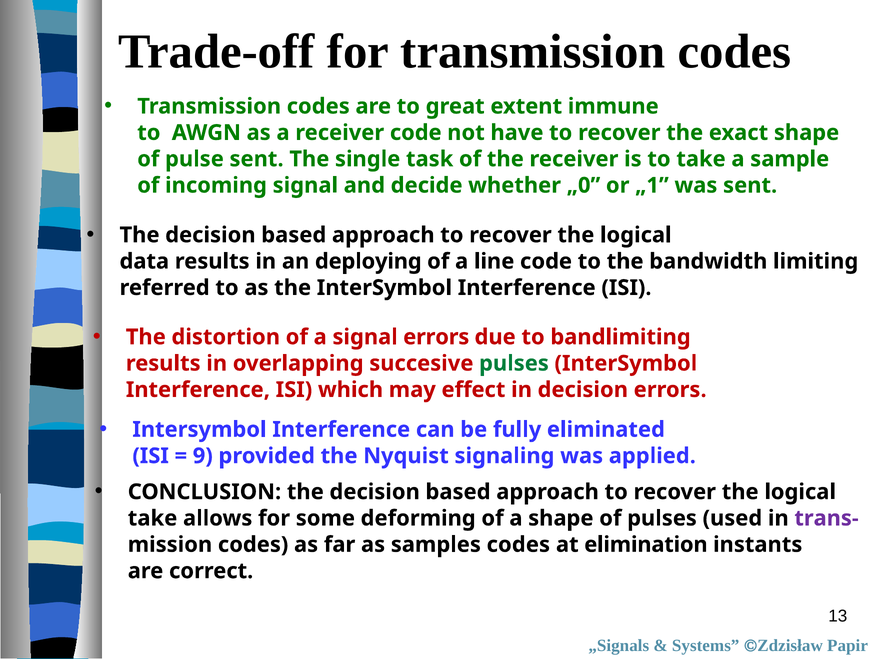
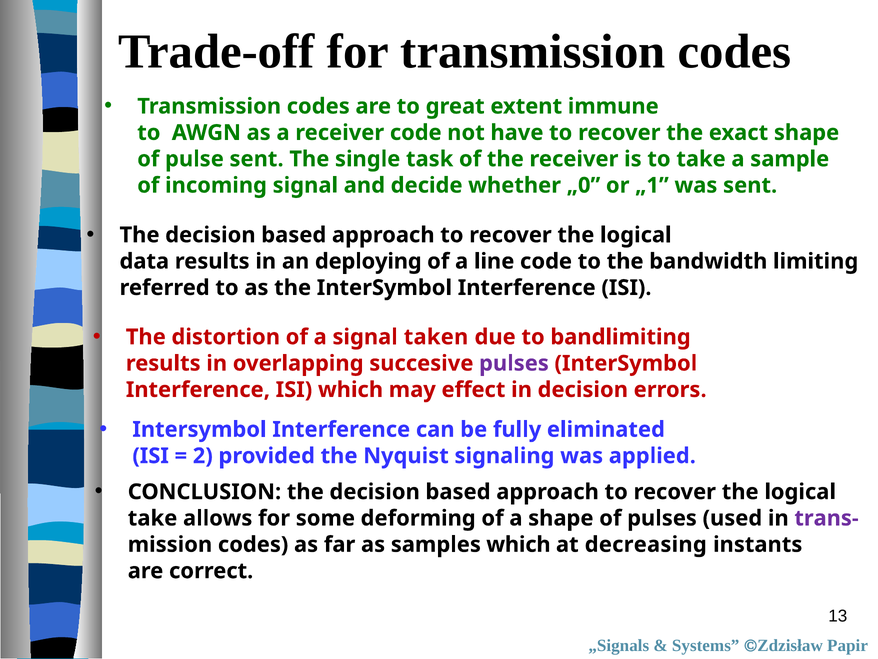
signal errors: errors -> taken (436, 337)
pulses colour: green -> purple (514, 363)
9: 9 -> 2 (203, 456)
samples codes: codes -> which (518, 544)
elimination: elimination -> decreasing (646, 544)
